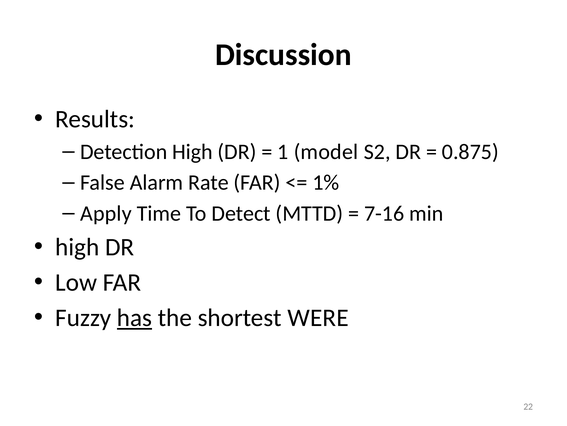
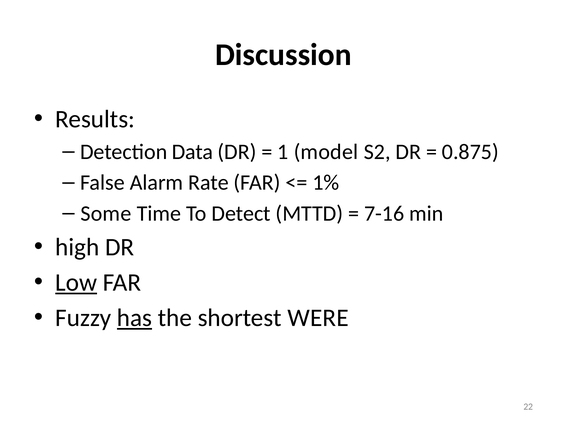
Detection High: High -> Data (193, 151)
Apply: Apply -> Some (106, 213)
Low underline: none -> present (76, 282)
